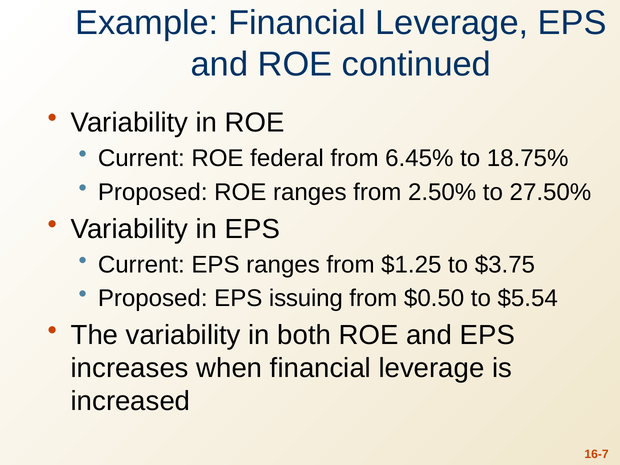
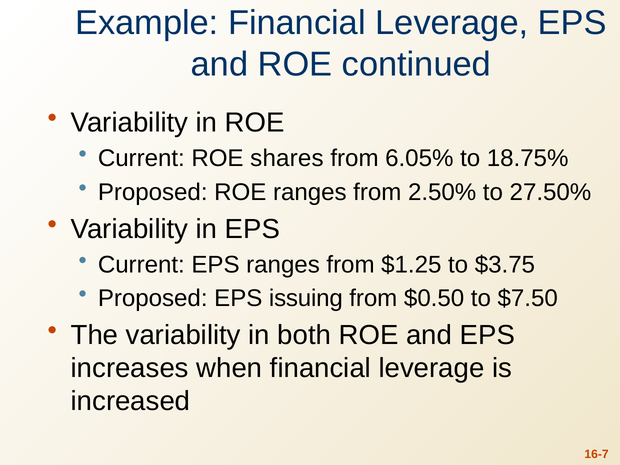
federal: federal -> shares (287, 158)
6.45%: 6.45% -> 6.05% (419, 158)
$5.54: $5.54 -> $7.50 (528, 298)
